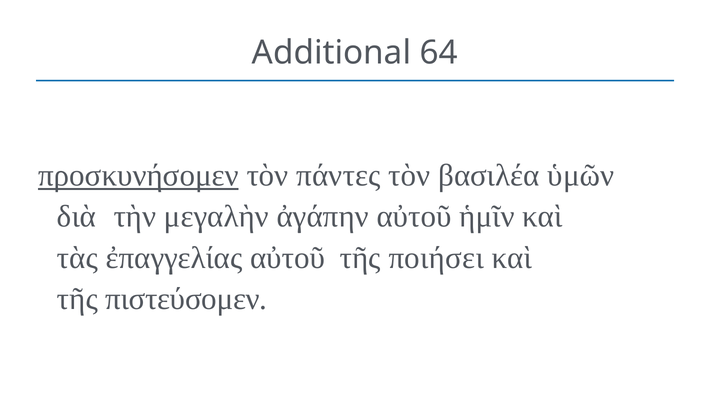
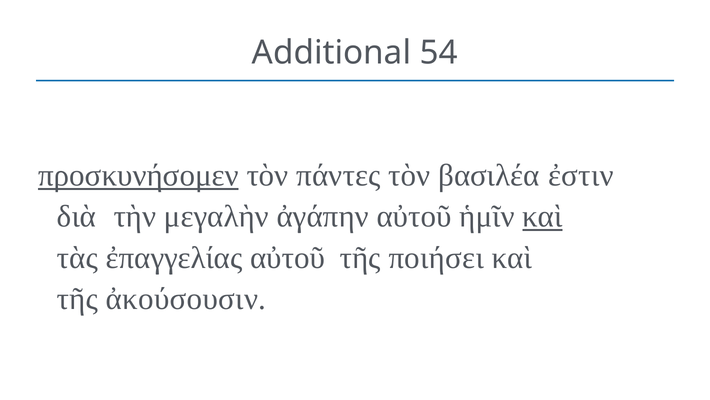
64: 64 -> 54 (439, 53)
ὑμῶν: ὑμῶν -> ἐστιν (581, 175)
καὶ underline: none -> present (542, 216)
πιστεύσομεν: πιστεύσομεν -> ἀκούσουσιν (186, 298)
